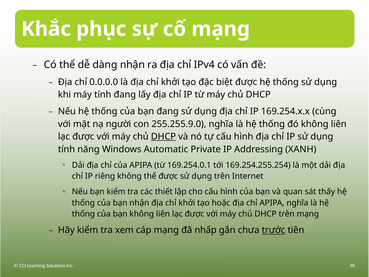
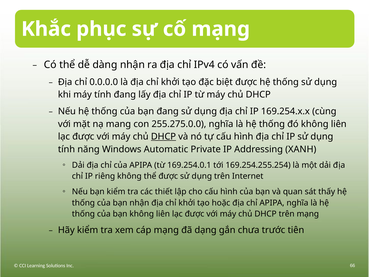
người: người -> mang (118, 124)
255.255.9.0: 255.255.9.0 -> 255.275.0.0 (179, 124)
nhấp: nhấp -> dạng (206, 230)
trước underline: present -> none (273, 230)
